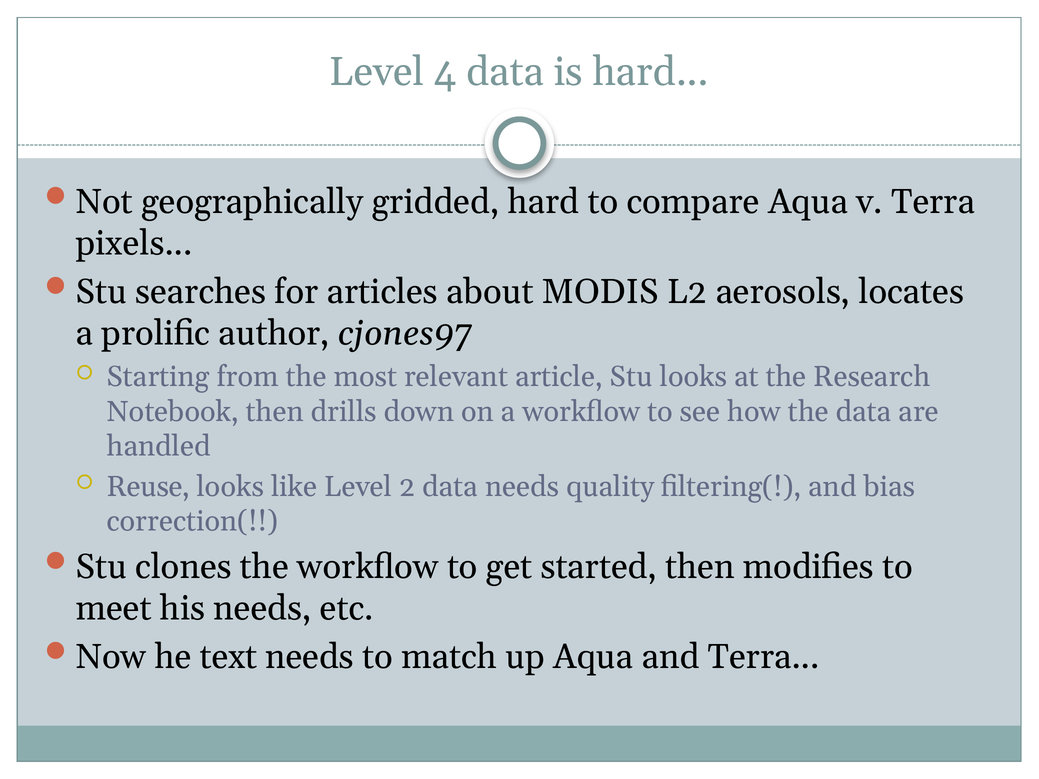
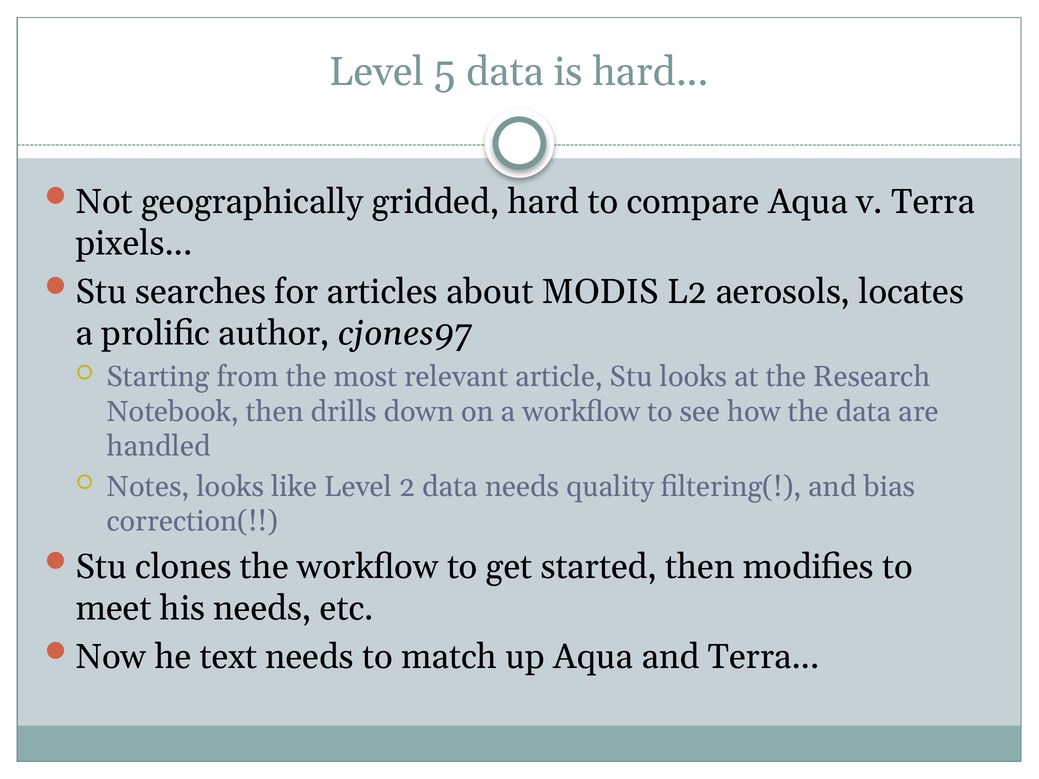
4: 4 -> 5 (445, 72)
Reuse: Reuse -> Notes (148, 487)
